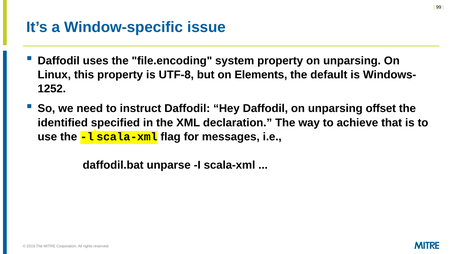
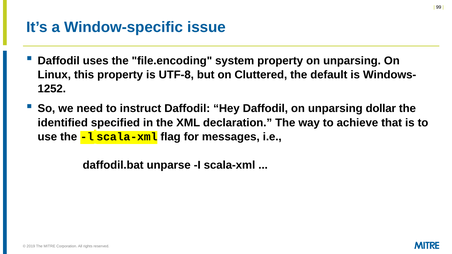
Elements: Elements -> Cluttered (261, 75)
offset: offset -> dollar (381, 109)
